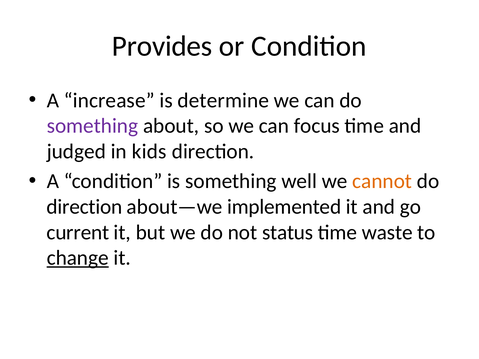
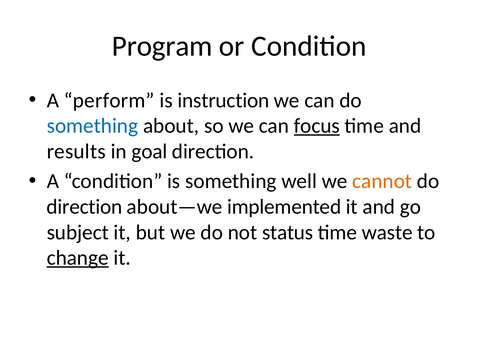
Provides: Provides -> Program (162, 46)
increase: increase -> perform (109, 100)
determine: determine -> instruction (223, 100)
something colour: purple -> blue (92, 126)
focus underline: none -> present (317, 126)
judged: judged -> results (76, 152)
kids: kids -> goal (149, 152)
current: current -> subject (78, 233)
